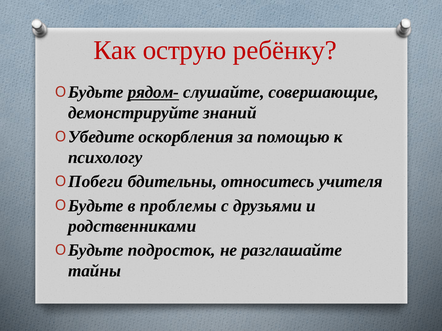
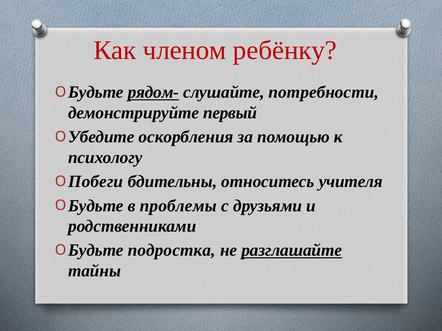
острую: острую -> членом (185, 50)
совершающие: совершающие -> потребности (324, 92)
знаний: знаний -> первый (230, 113)
подросток: подросток -> подростка (172, 251)
разглашайте underline: none -> present (292, 251)
